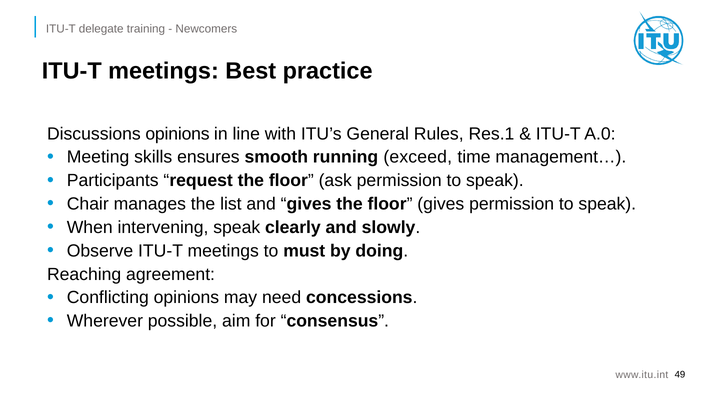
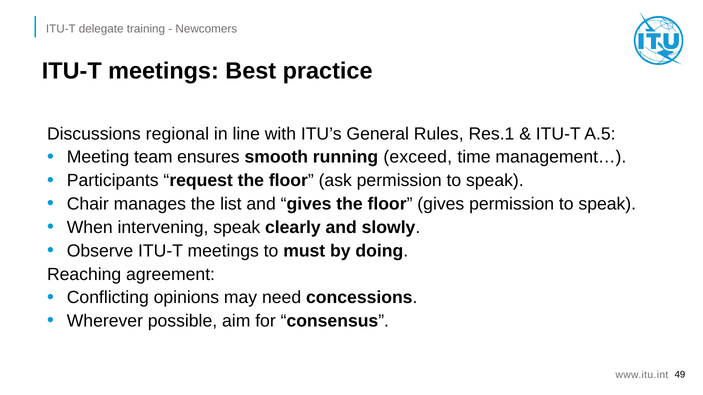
Discussions opinions: opinions -> regional (177, 134)
A.0: A.0 -> A.5 (600, 134)
skills: skills -> team (153, 157)
